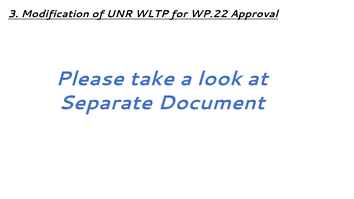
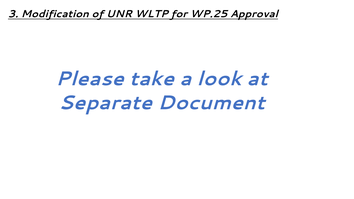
WP.22: WP.22 -> WP.25 (209, 14)
